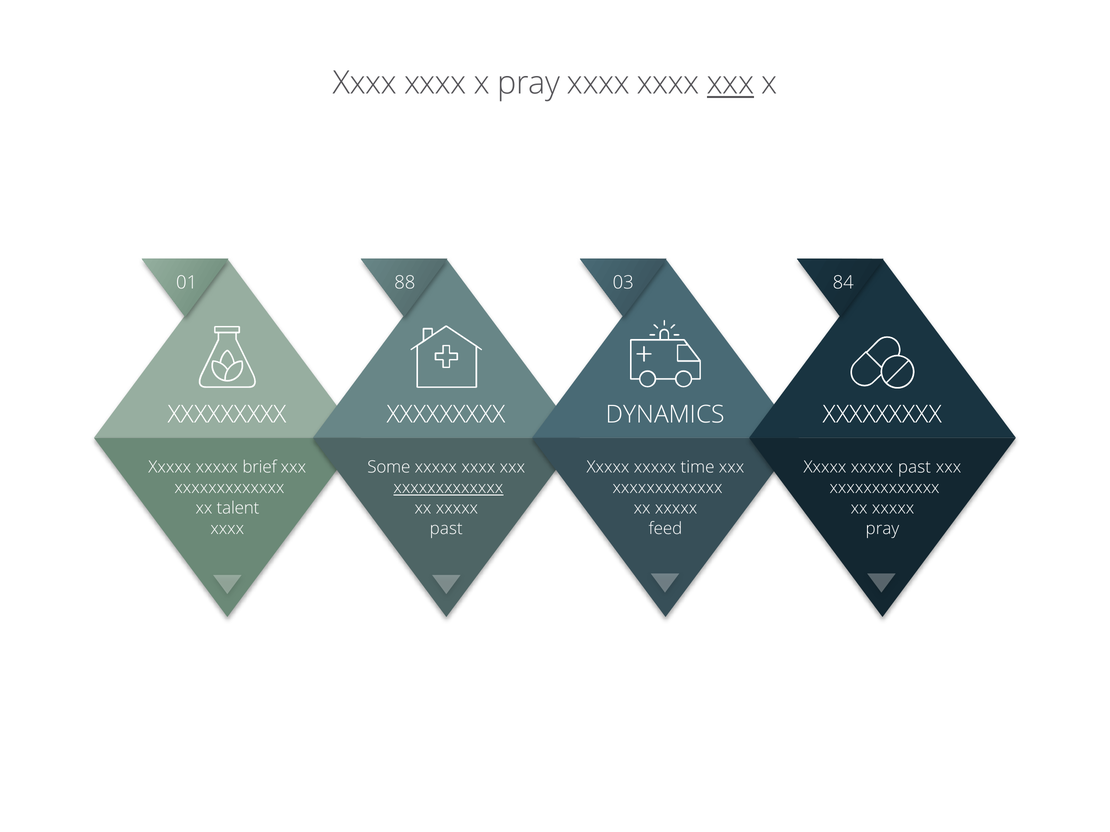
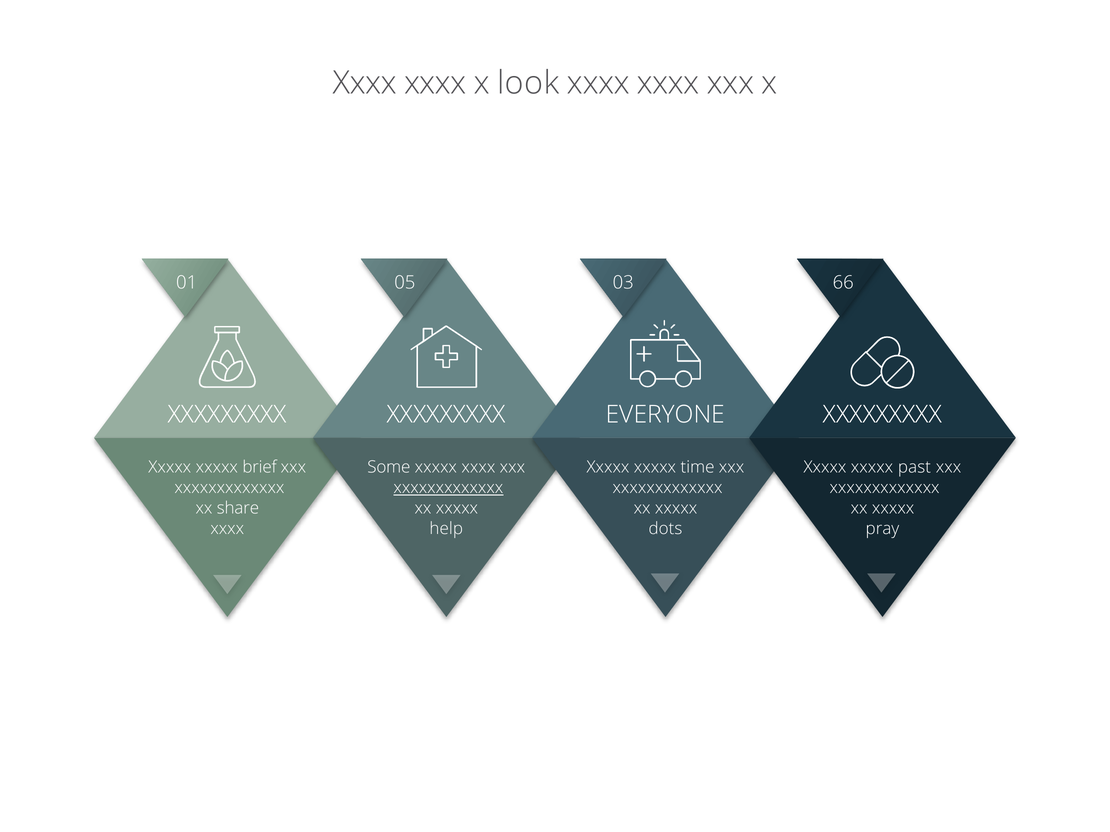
x pray: pray -> look (528, 83)
xxx underline: present -> none (731, 83)
88: 88 -> 05 (405, 283)
84: 84 -> 66 (843, 283)
DYNAMICS: DYNAMICS -> EVERYONE (665, 415)
talent: talent -> share (238, 508)
past: past -> help (446, 529)
feed: feed -> dots (665, 529)
